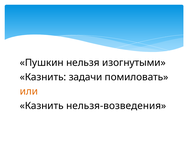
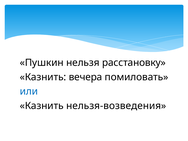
изогнутыми: изогнутыми -> расстановку (134, 63)
задачи: задачи -> вечера (85, 77)
или colour: orange -> blue (29, 91)
